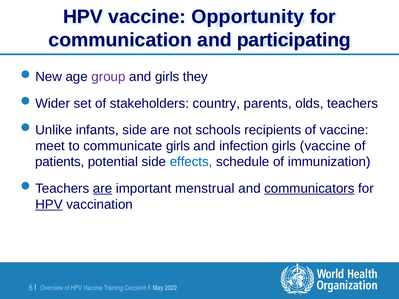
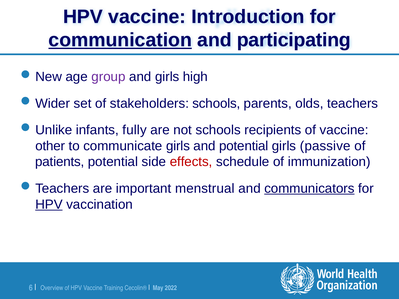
Opportunity: Opportunity -> Introduction (248, 17)
communication underline: none -> present (120, 40)
they: they -> high (195, 77)
stakeholders country: country -> schools (216, 103)
infants side: side -> fully (135, 130)
meet: meet -> other (50, 146)
and infection: infection -> potential (244, 146)
girls vaccine: vaccine -> passive (325, 146)
effects colour: blue -> red (191, 162)
are underline: present -> none (103, 189)
